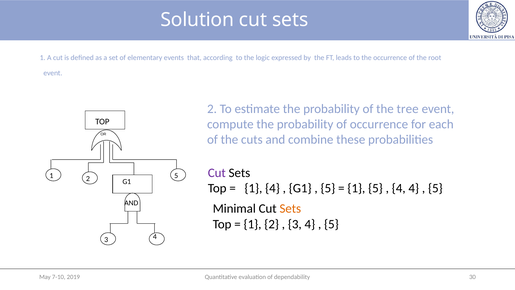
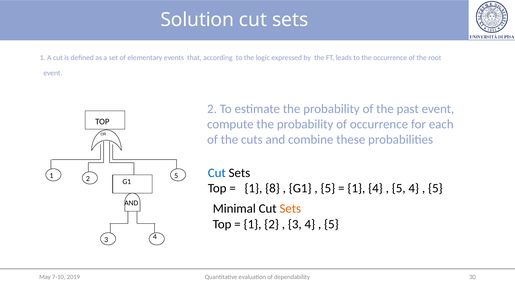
tree: tree -> past (408, 109)
Cut colour: purple -> blue (217, 173)
1 4: 4 -> 8 (273, 188)
1 5: 5 -> 4 (375, 188)
4: 4 -> 5 (399, 188)
